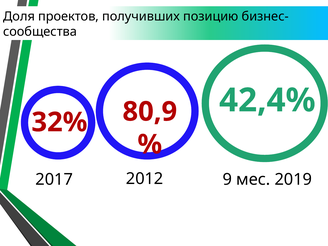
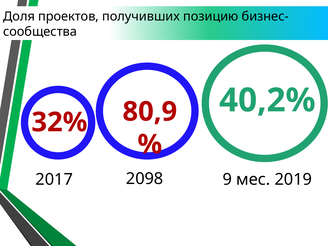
42,4%: 42,4% -> 40,2% (267, 100)
2012: 2012 -> 2098 (145, 179)
